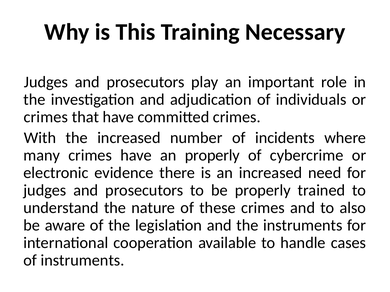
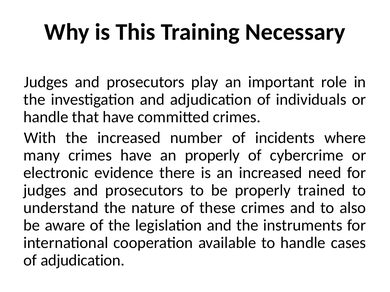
crimes: crimes -> handle (46, 117)
of instruments: instruments -> adjudication (83, 261)
